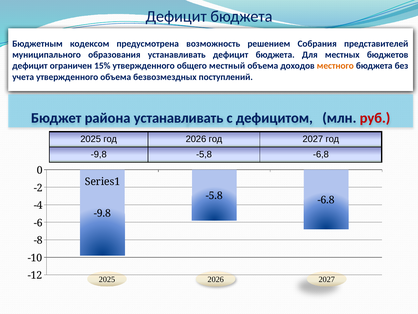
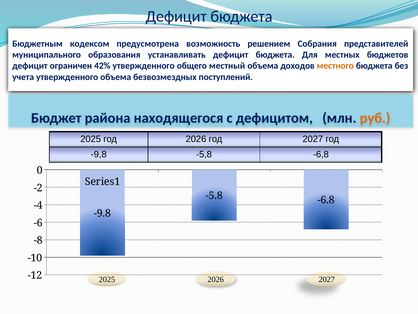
15%: 15% -> 42% (102, 66)
района устанавливать: устанавливать -> находящегося (179, 118)
руб colour: red -> orange (375, 118)
